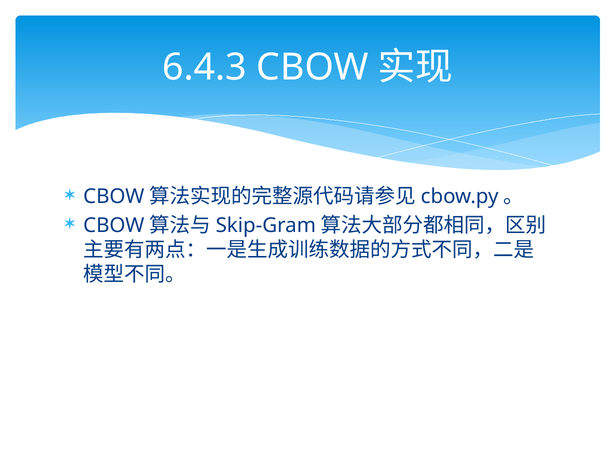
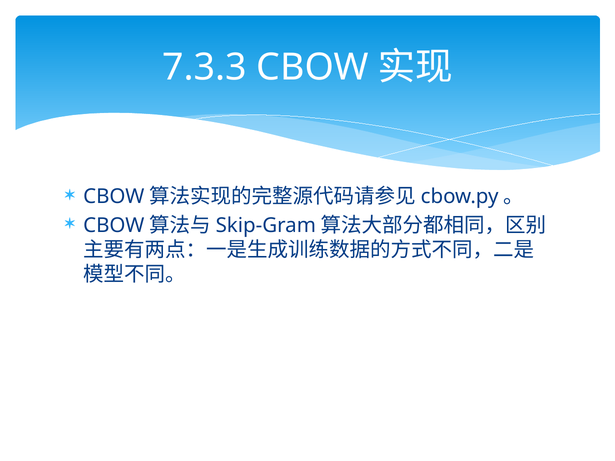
6.4.3: 6.4.3 -> 7.3.3 (204, 68)
